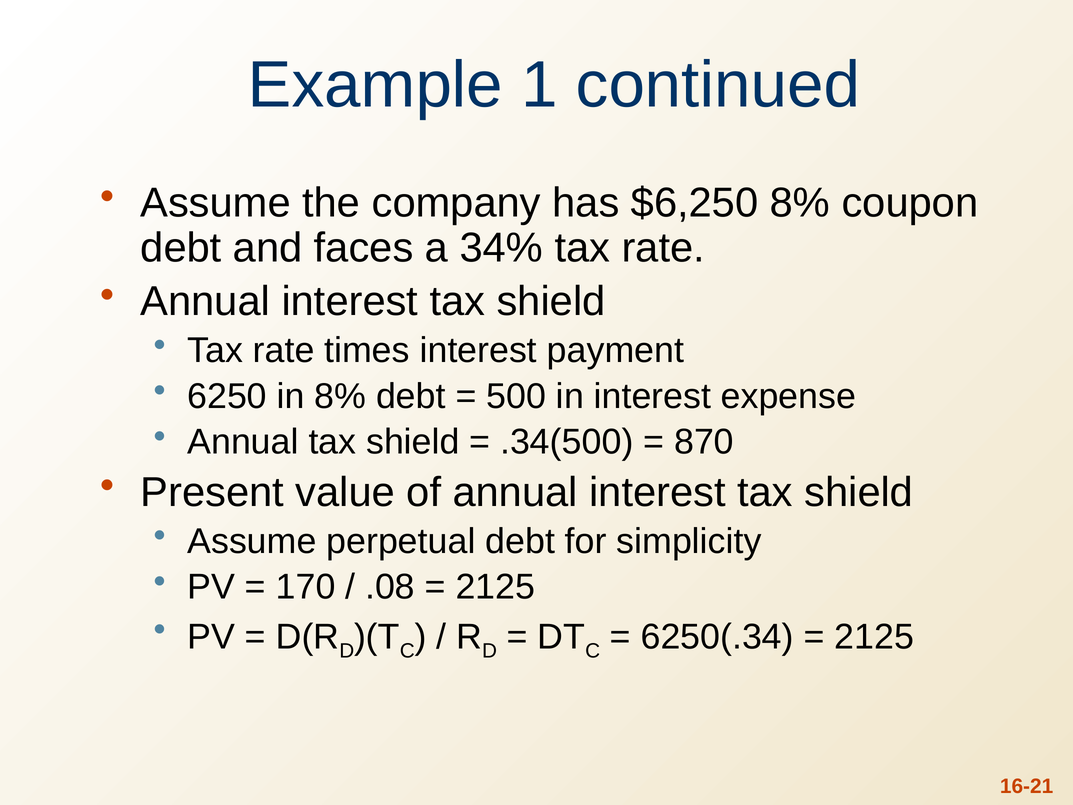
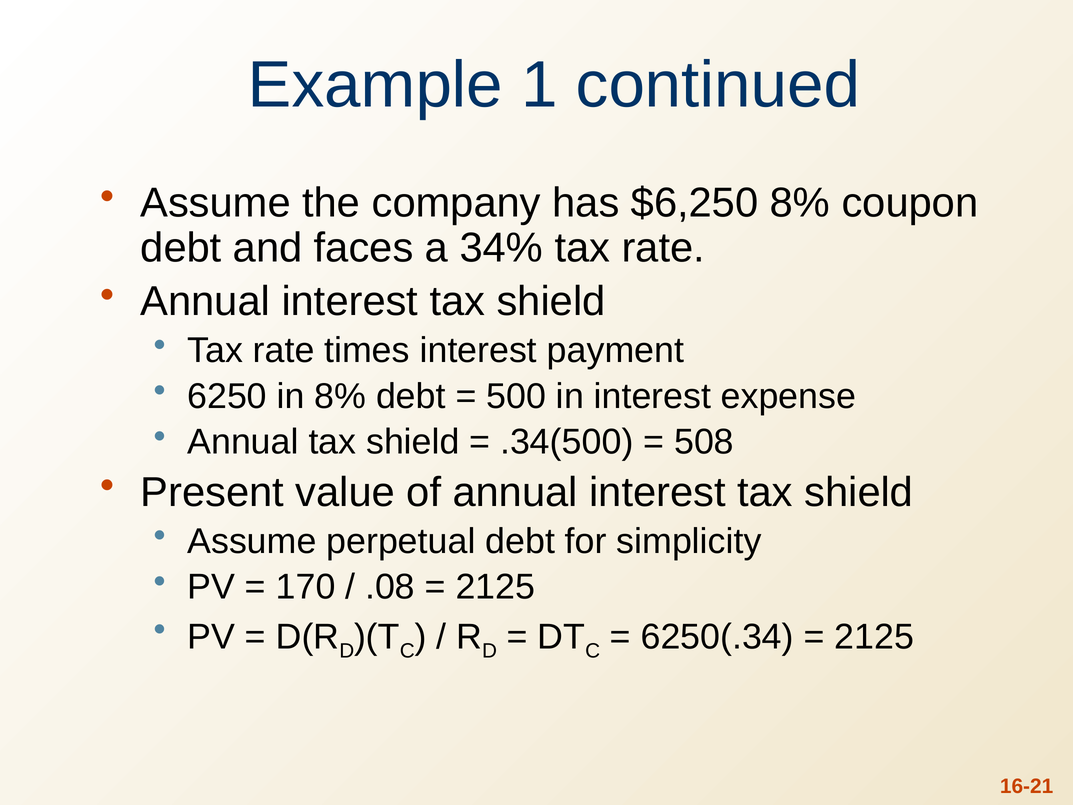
870: 870 -> 508 (704, 442)
